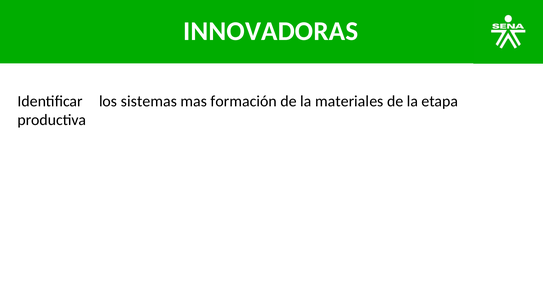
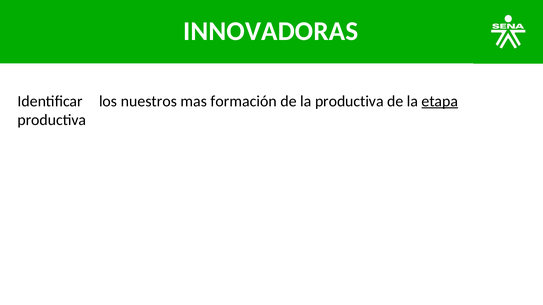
sistemas: sistemas -> nuestros (149, 101)
la materiales: materiales -> productiva (349, 101)
etapa underline: none -> present (440, 101)
